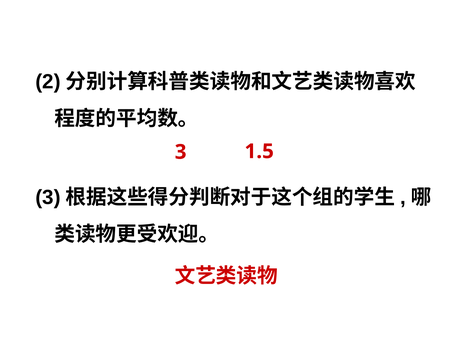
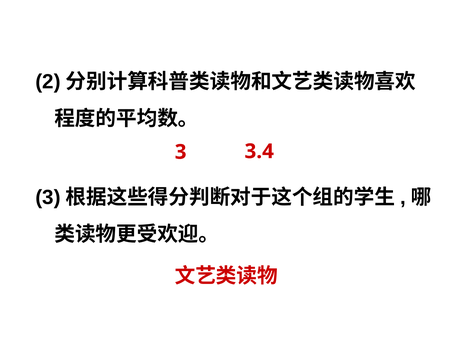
1.5: 1.5 -> 3.4 (259, 151)
